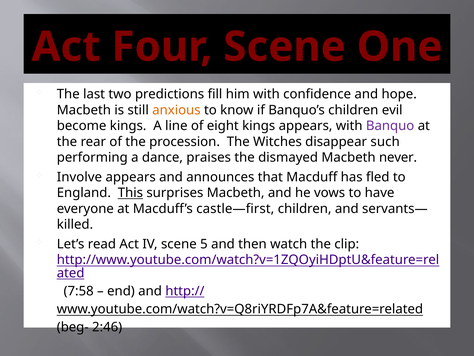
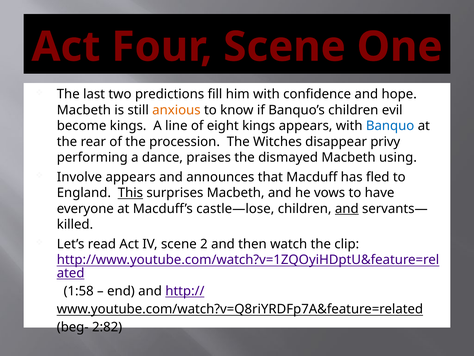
Banquo colour: purple -> blue (390, 126)
such: such -> privy (385, 142)
never: never -> using (398, 157)
castle—first: castle—first -> castle—lose (235, 208)
and underline: none -> present (347, 208)
5: 5 -> 2 (204, 244)
7:58: 7:58 -> 1:58 (79, 291)
2:46: 2:46 -> 2:82 (107, 327)
